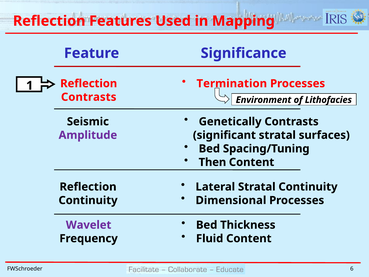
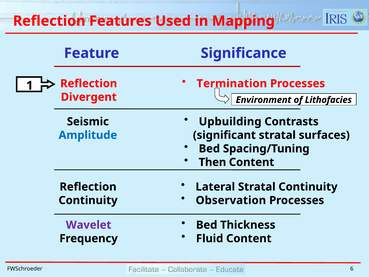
Contrasts: Contrasts -> Divergent (89, 97)
Genetically: Genetically -> Upbuilding (230, 121)
Amplitude colour: purple -> blue (88, 135)
Dimensional: Dimensional -> Observation (231, 200)
